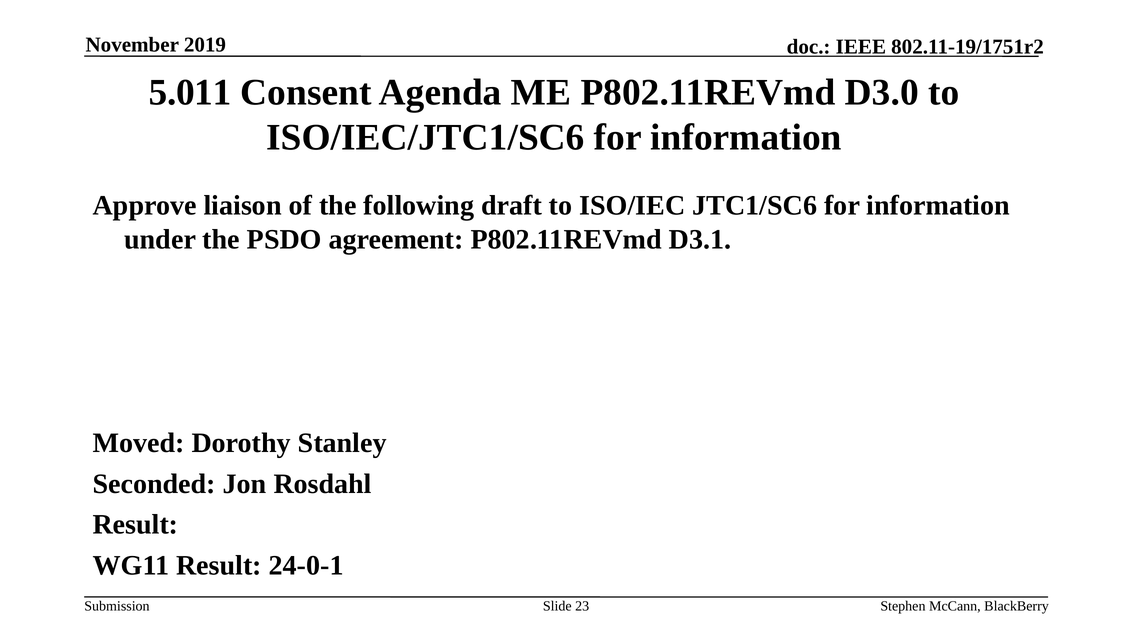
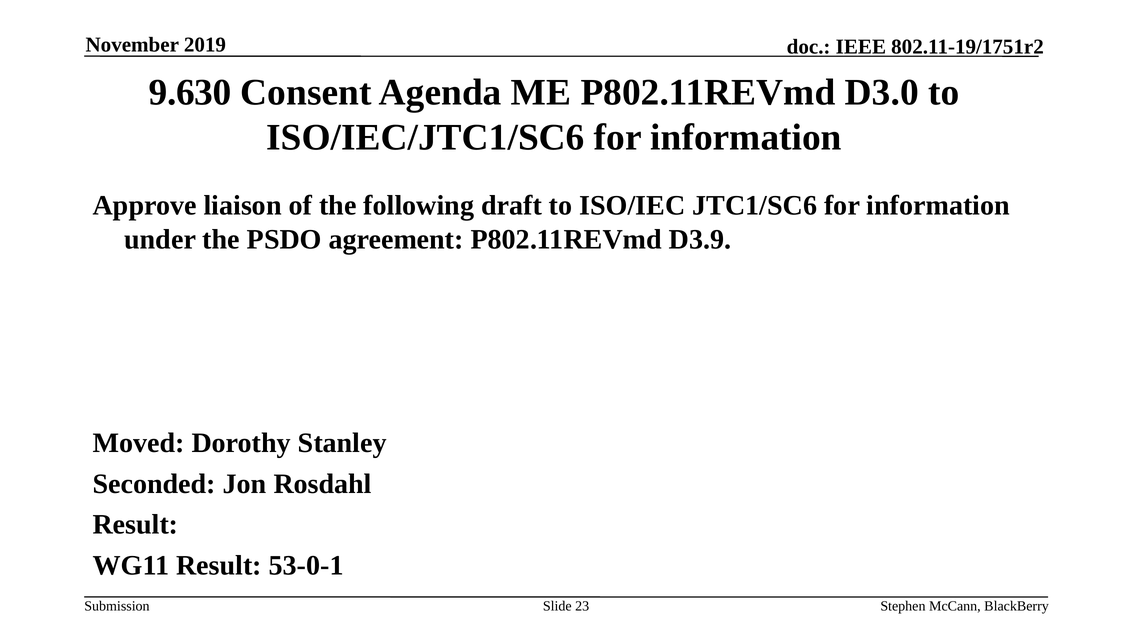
5.011: 5.011 -> 9.630 (190, 92)
D3.1: D3.1 -> D3.9 (700, 239)
24-0-1: 24-0-1 -> 53-0-1 (306, 565)
